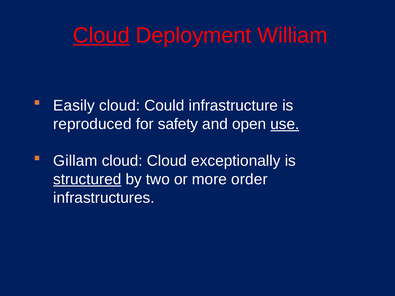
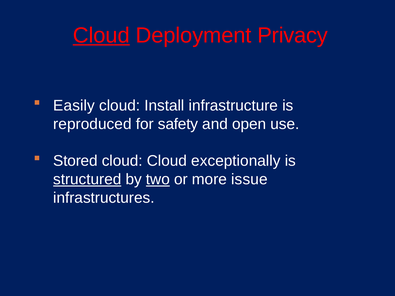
William: William -> Privacy (293, 35)
Could: Could -> Install (164, 106)
use underline: present -> none (285, 124)
Gillam: Gillam -> Stored (75, 161)
two underline: none -> present (158, 180)
order: order -> issue (249, 180)
